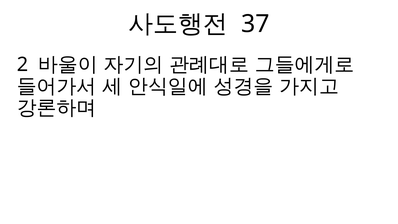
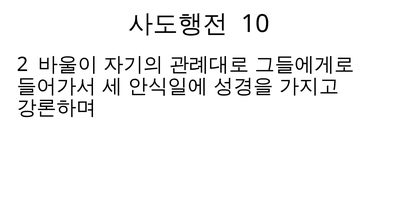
37: 37 -> 10 (255, 24)
